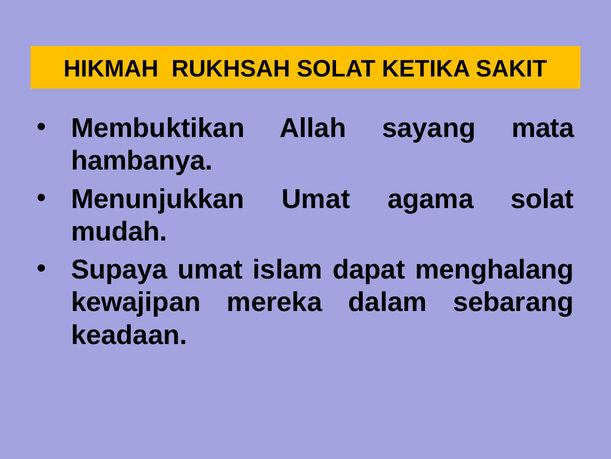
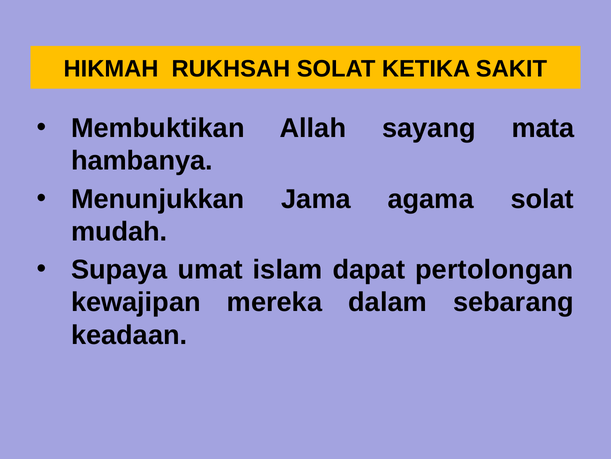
Menunjukkan Umat: Umat -> Jama (316, 199)
menghalang: menghalang -> pertolongan (494, 269)
